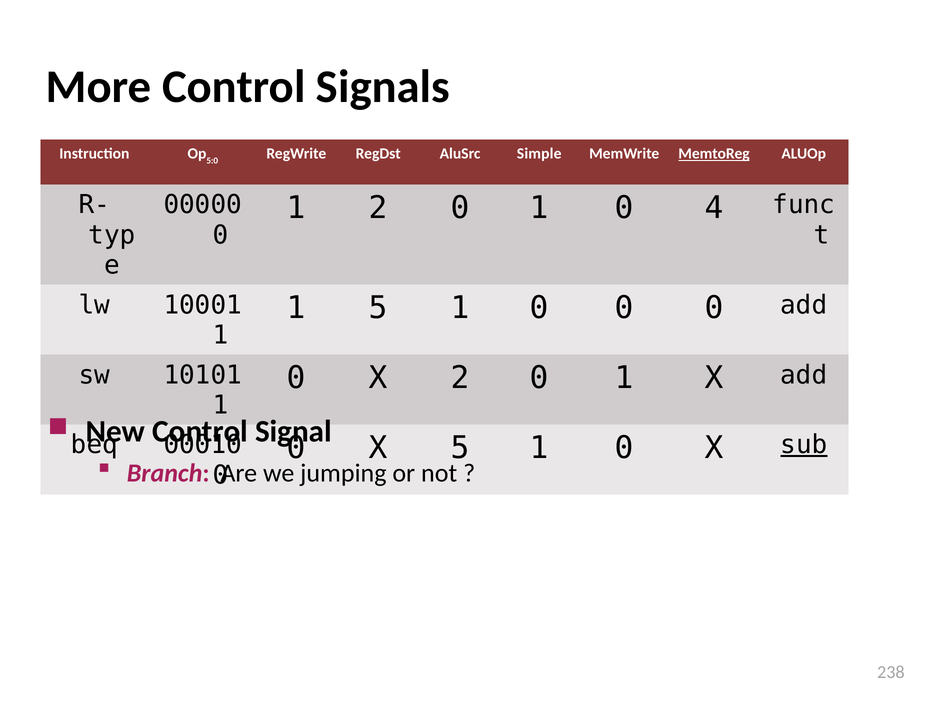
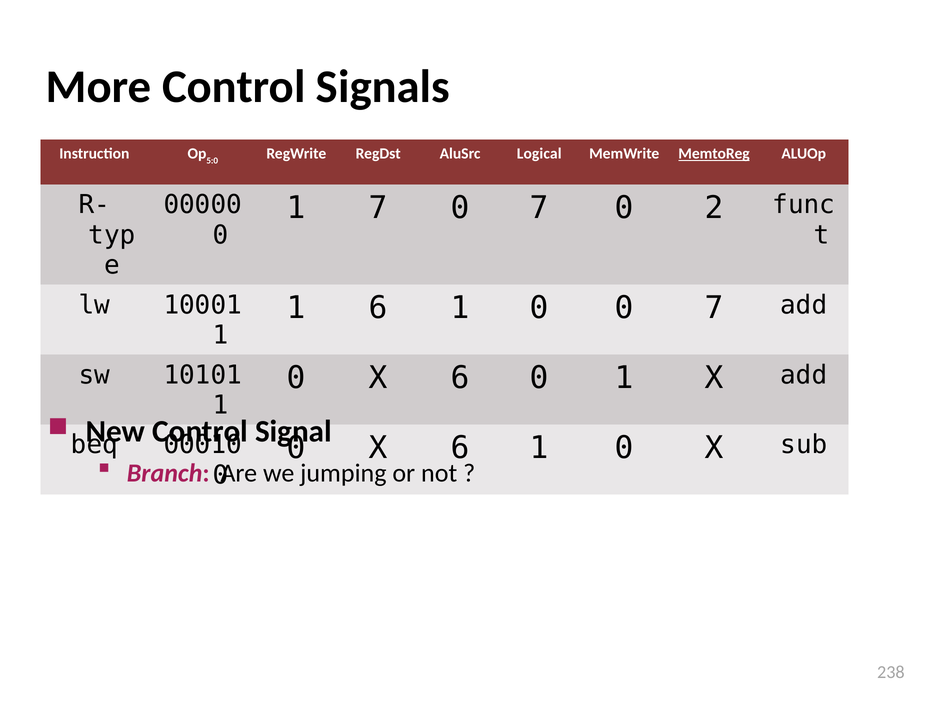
Simple: Simple -> Logical (539, 154)
1 2: 2 -> 7 (378, 208)
1: 1 -> 7 (539, 208)
4: 4 -> 2 (714, 208)
1 5: 5 -> 6 (378, 308)
0 0 0: 0 -> 7 (714, 308)
2: 2 -> 6 (460, 378)
5: 5 -> 6 (460, 448)
sub underline: present -> none (804, 445)
